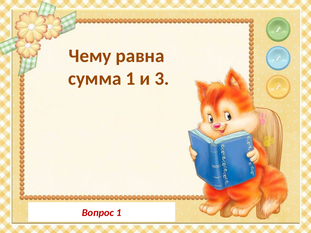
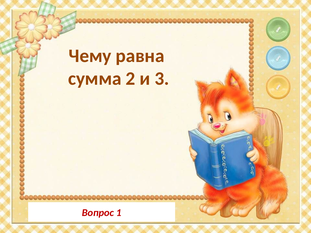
сумма 1: 1 -> 2 (131, 79)
